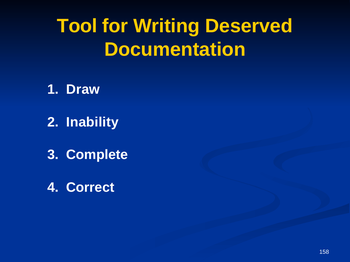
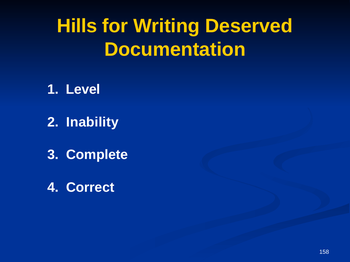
Tool: Tool -> Hills (77, 26)
Draw: Draw -> Level (83, 90)
